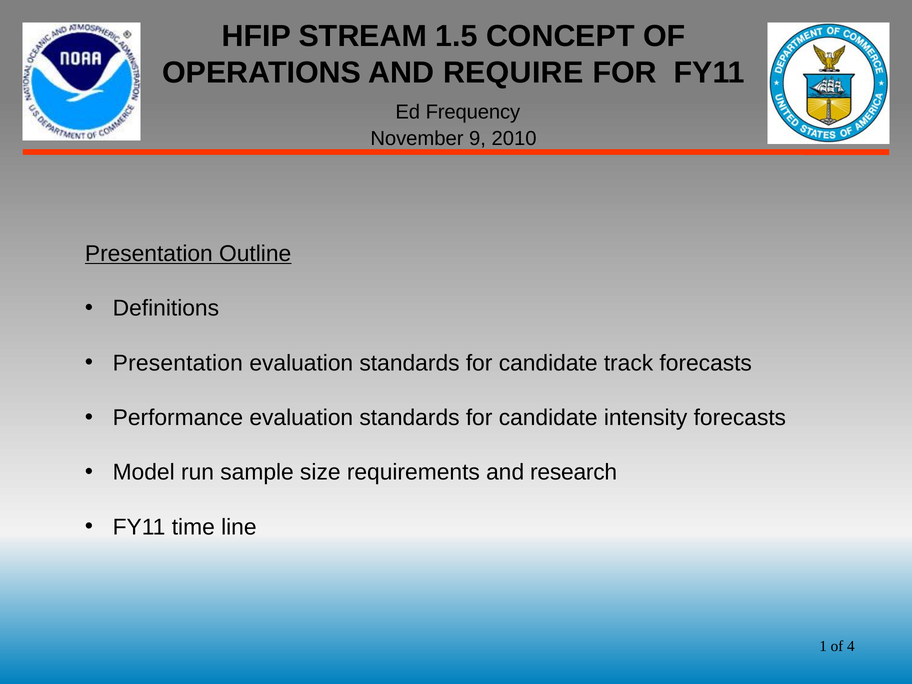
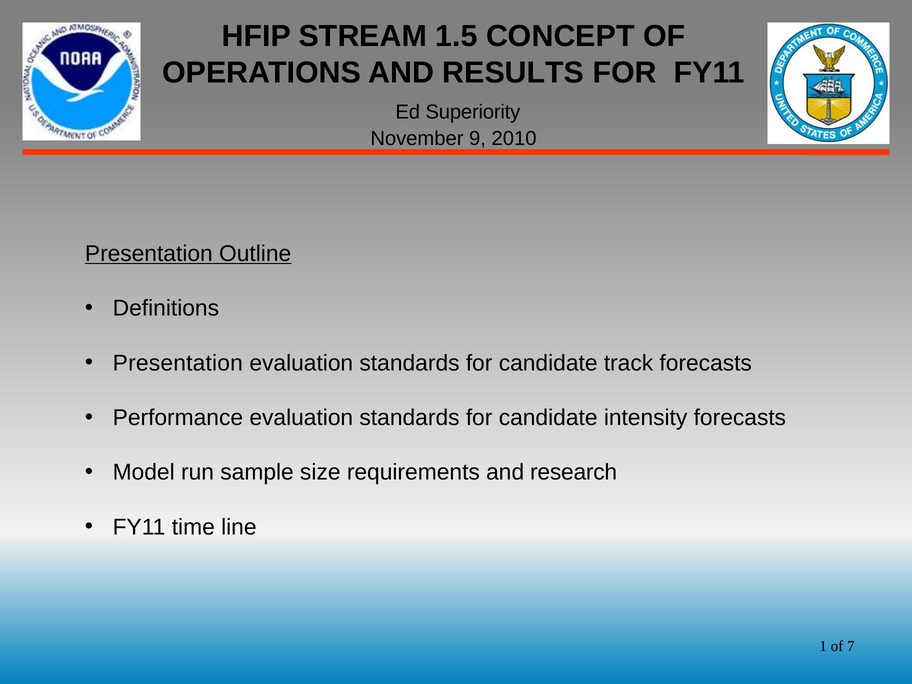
REQUIRE: REQUIRE -> RESULTS (513, 72)
Frequency: Frequency -> Superiority (473, 112)
4: 4 -> 7 (851, 646)
